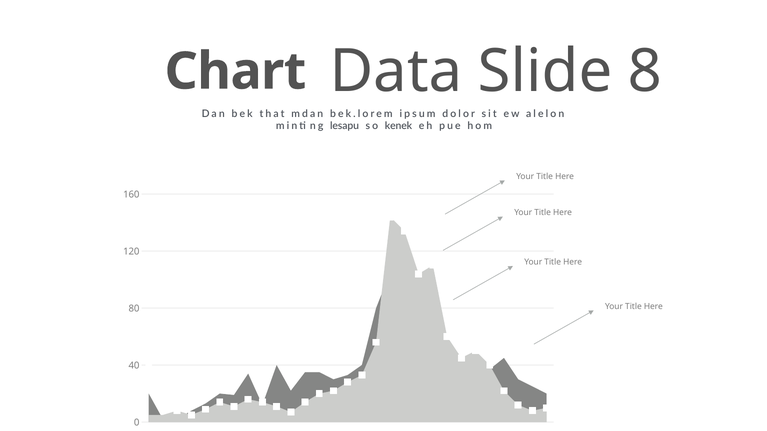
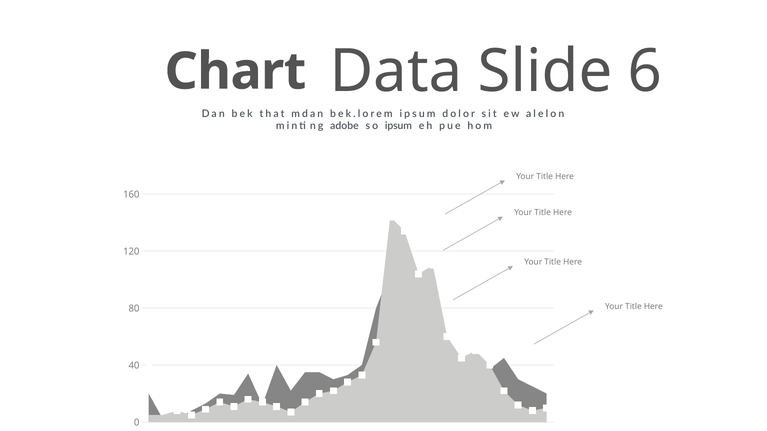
8: 8 -> 6 (645, 71)
lesapu: lesapu -> adobe (344, 126)
so kenek: kenek -> ipsum (398, 126)
